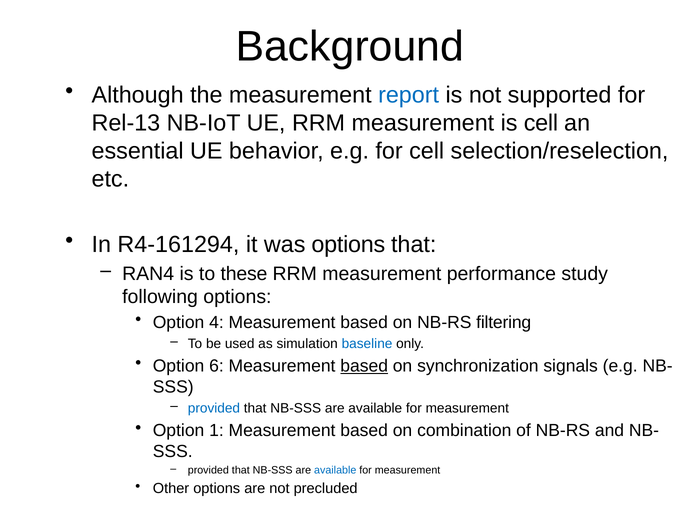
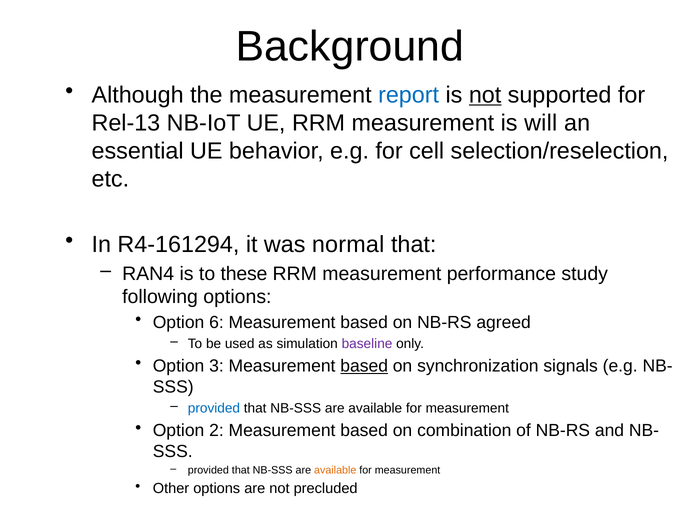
not underline: none -> present (485, 95)
is cell: cell -> will (541, 123)
was options: options -> normal (348, 244)
4: 4 -> 6 (216, 322)
filtering: filtering -> agreed (504, 322)
baseline colour: blue -> purple (367, 344)
6: 6 -> 3 (216, 366)
1: 1 -> 2 (216, 431)
available colour: blue -> orange (335, 470)
